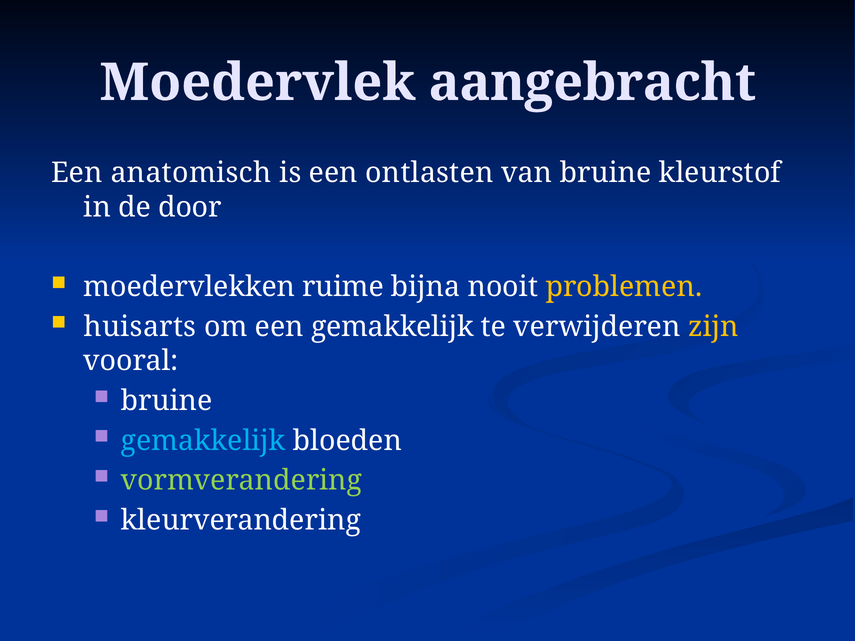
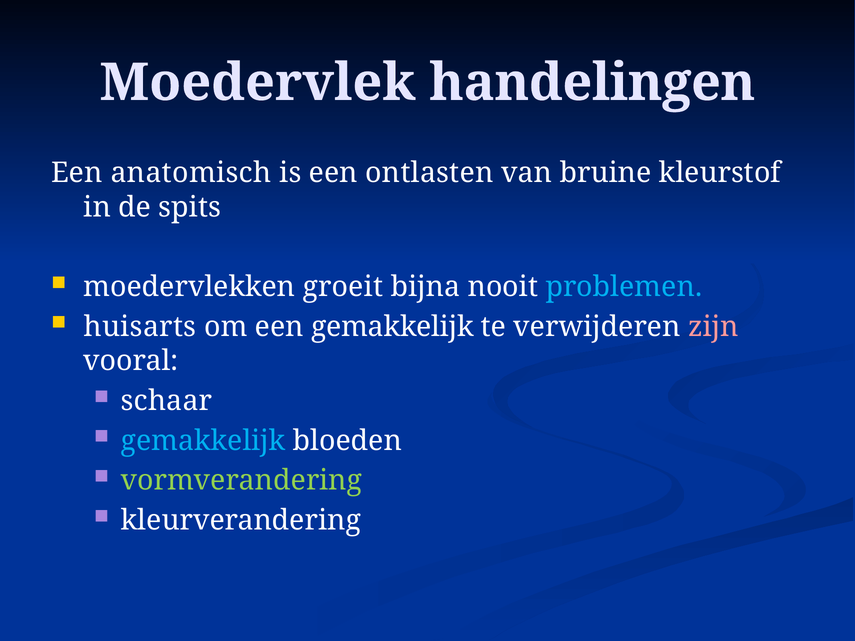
aangebracht: aangebracht -> handelingen (592, 83)
door: door -> spits (190, 207)
ruime: ruime -> groeit (343, 287)
problemen colour: yellow -> light blue (624, 287)
zijn colour: yellow -> pink (713, 327)
bruine: bruine -> schaar (167, 401)
